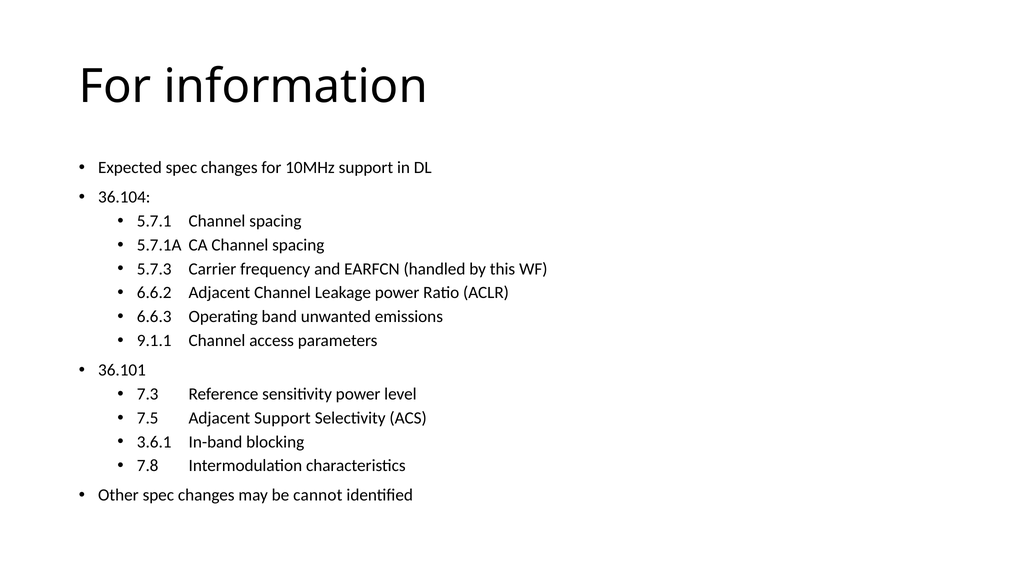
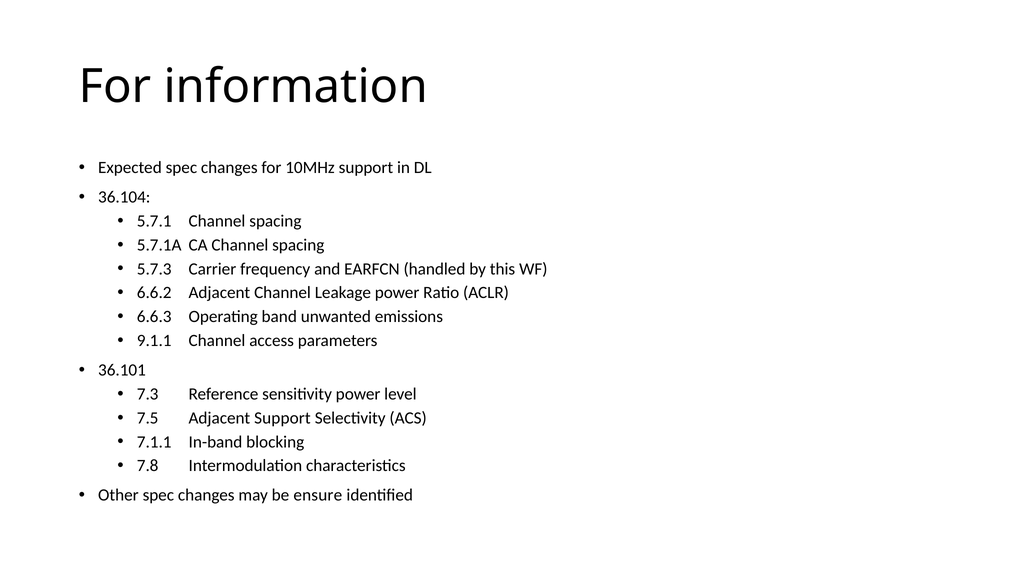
3.6.1: 3.6.1 -> 7.1.1 (154, 442)
cannot: cannot -> ensure (318, 495)
